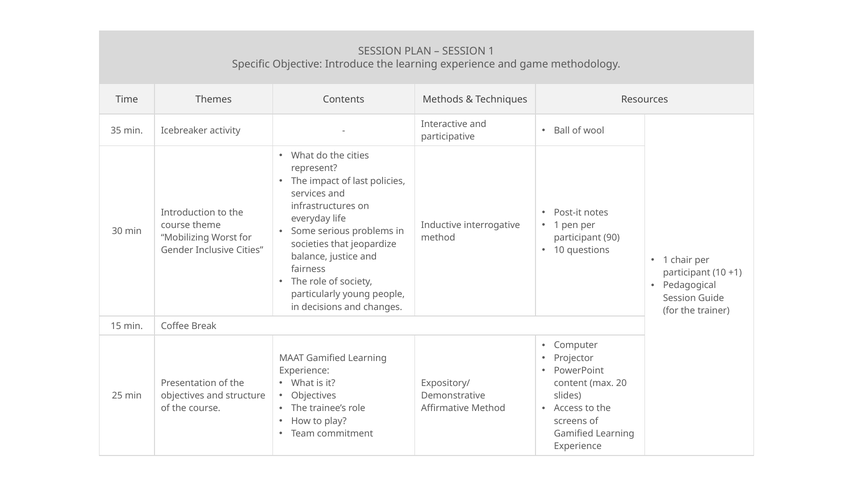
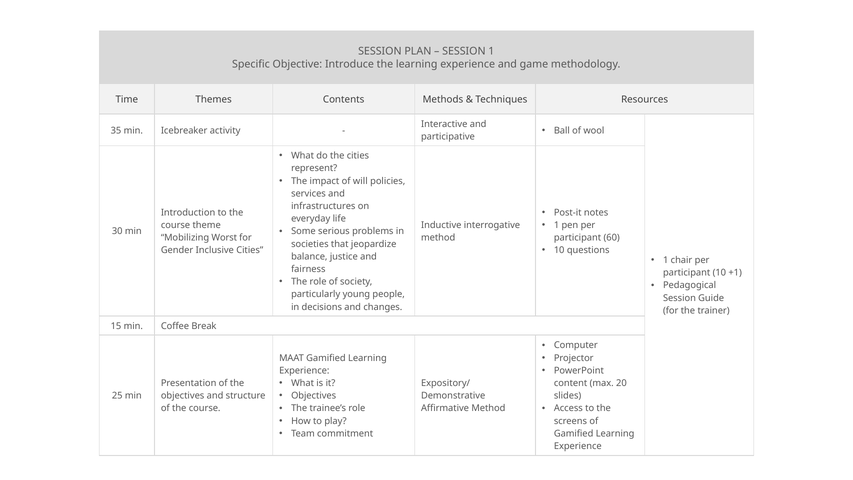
last: last -> will (360, 181)
90: 90 -> 60 (612, 238)
